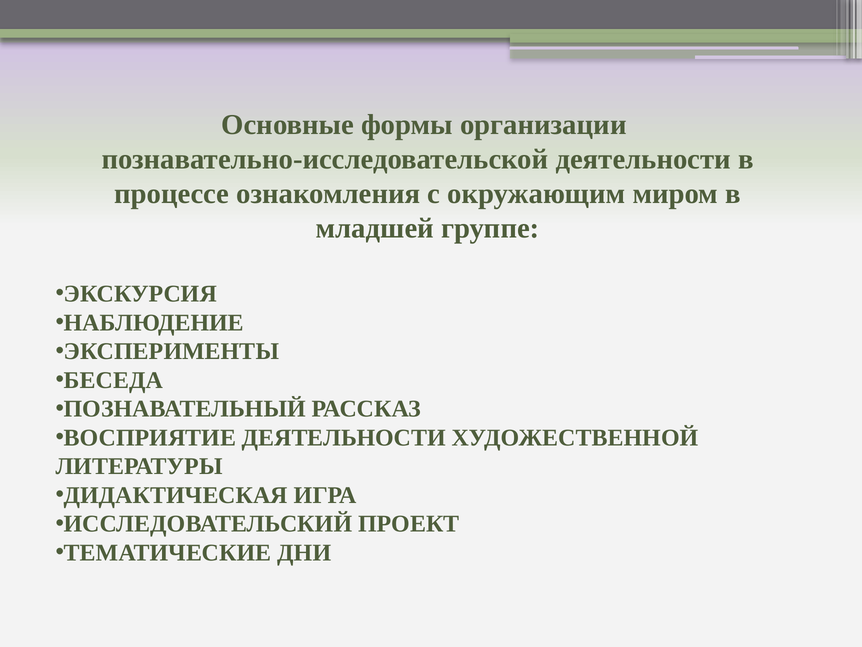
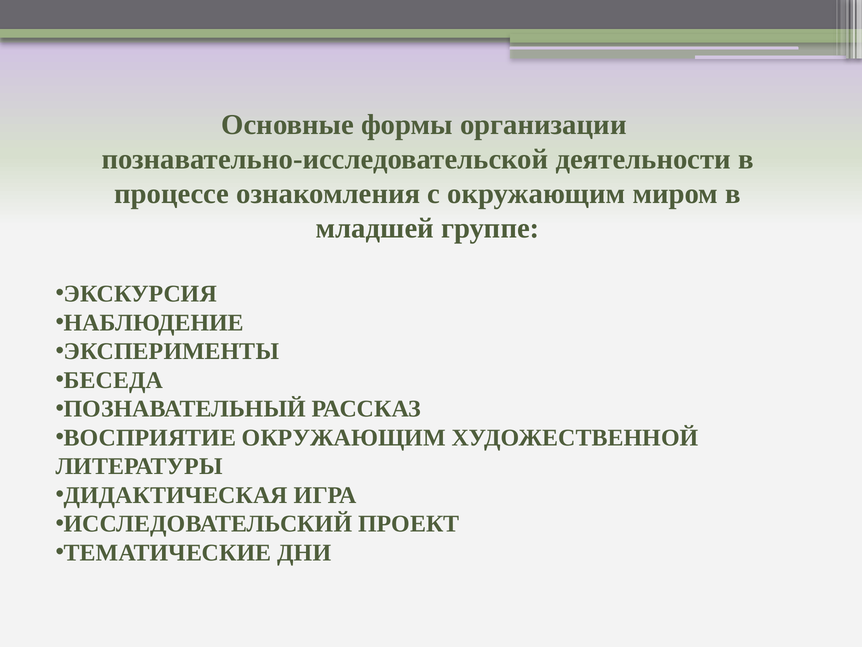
ВОСПРИЯТИЕ ДЕЯТЕЛЬНОСТИ: ДЕЯТЕЛЬНОСТИ -> ОКРУЖАЮЩИМ (344, 437)
